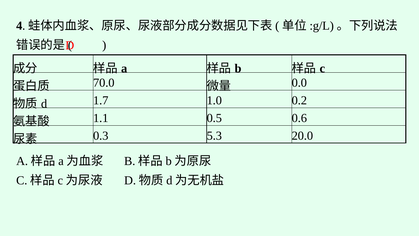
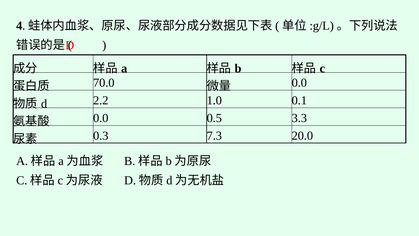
1.7: 1.7 -> 2.2 (101, 100)
0.2: 0.2 -> 0.1 (299, 100)
1.1: 1.1 -> 0.0 (101, 118)
0.6: 0.6 -> 3.3 (299, 118)
5.3: 5.3 -> 7.3 (214, 135)
